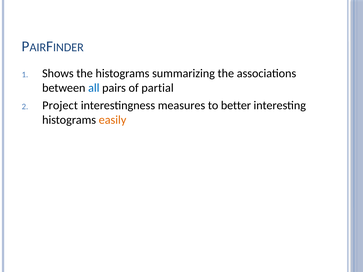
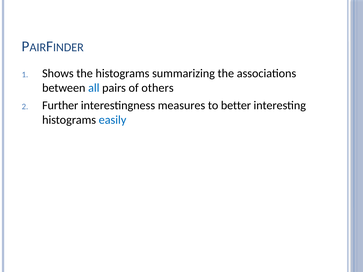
partial: partial -> others (158, 88)
Project: Project -> Further (60, 105)
easily colour: orange -> blue (113, 120)
